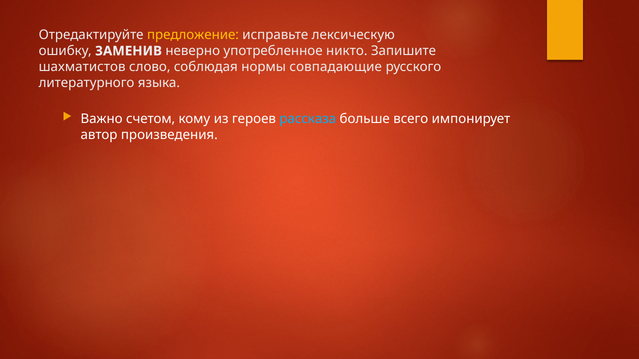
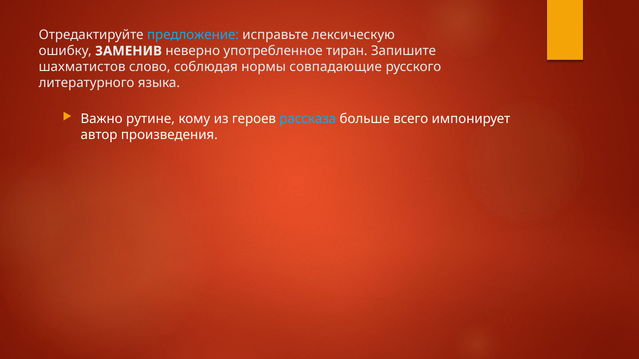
предложение colour: yellow -> light blue (193, 35)
никто: никто -> тиран (347, 51)
счетом: счетом -> рутине (151, 119)
